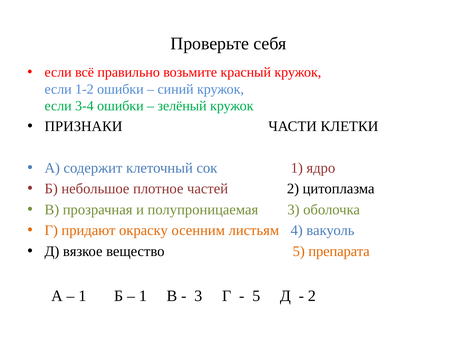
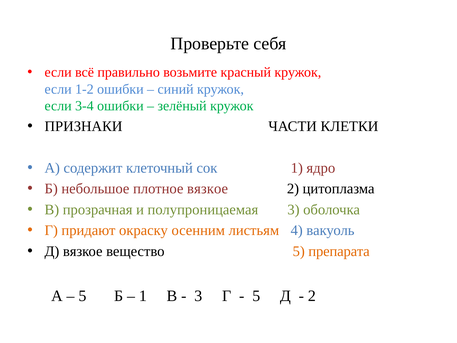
плотное частей: частей -> вязкое (208, 189)
1: 1 -> 5 (82, 296)
